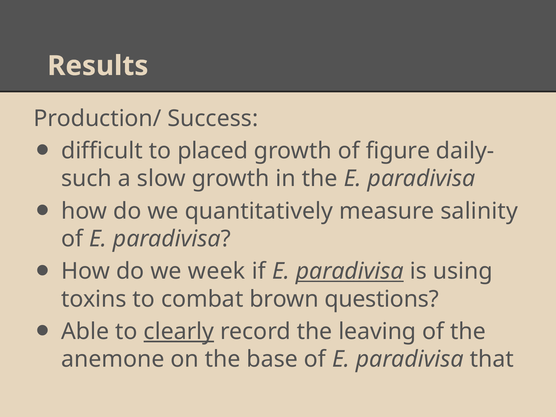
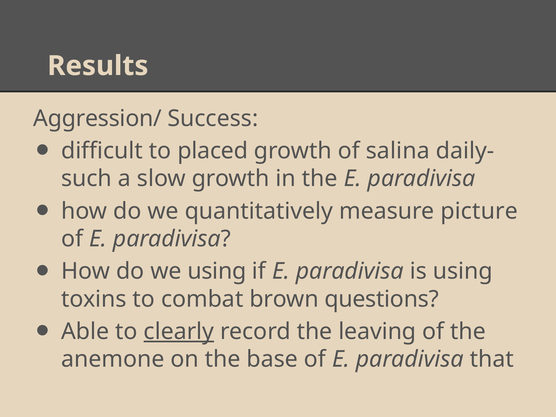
Production/: Production/ -> Aggression/ (98, 118)
figure: figure -> salina (398, 151)
salinity: salinity -> picture (479, 211)
we week: week -> using (217, 271)
paradivisa underline: present -> none (350, 271)
